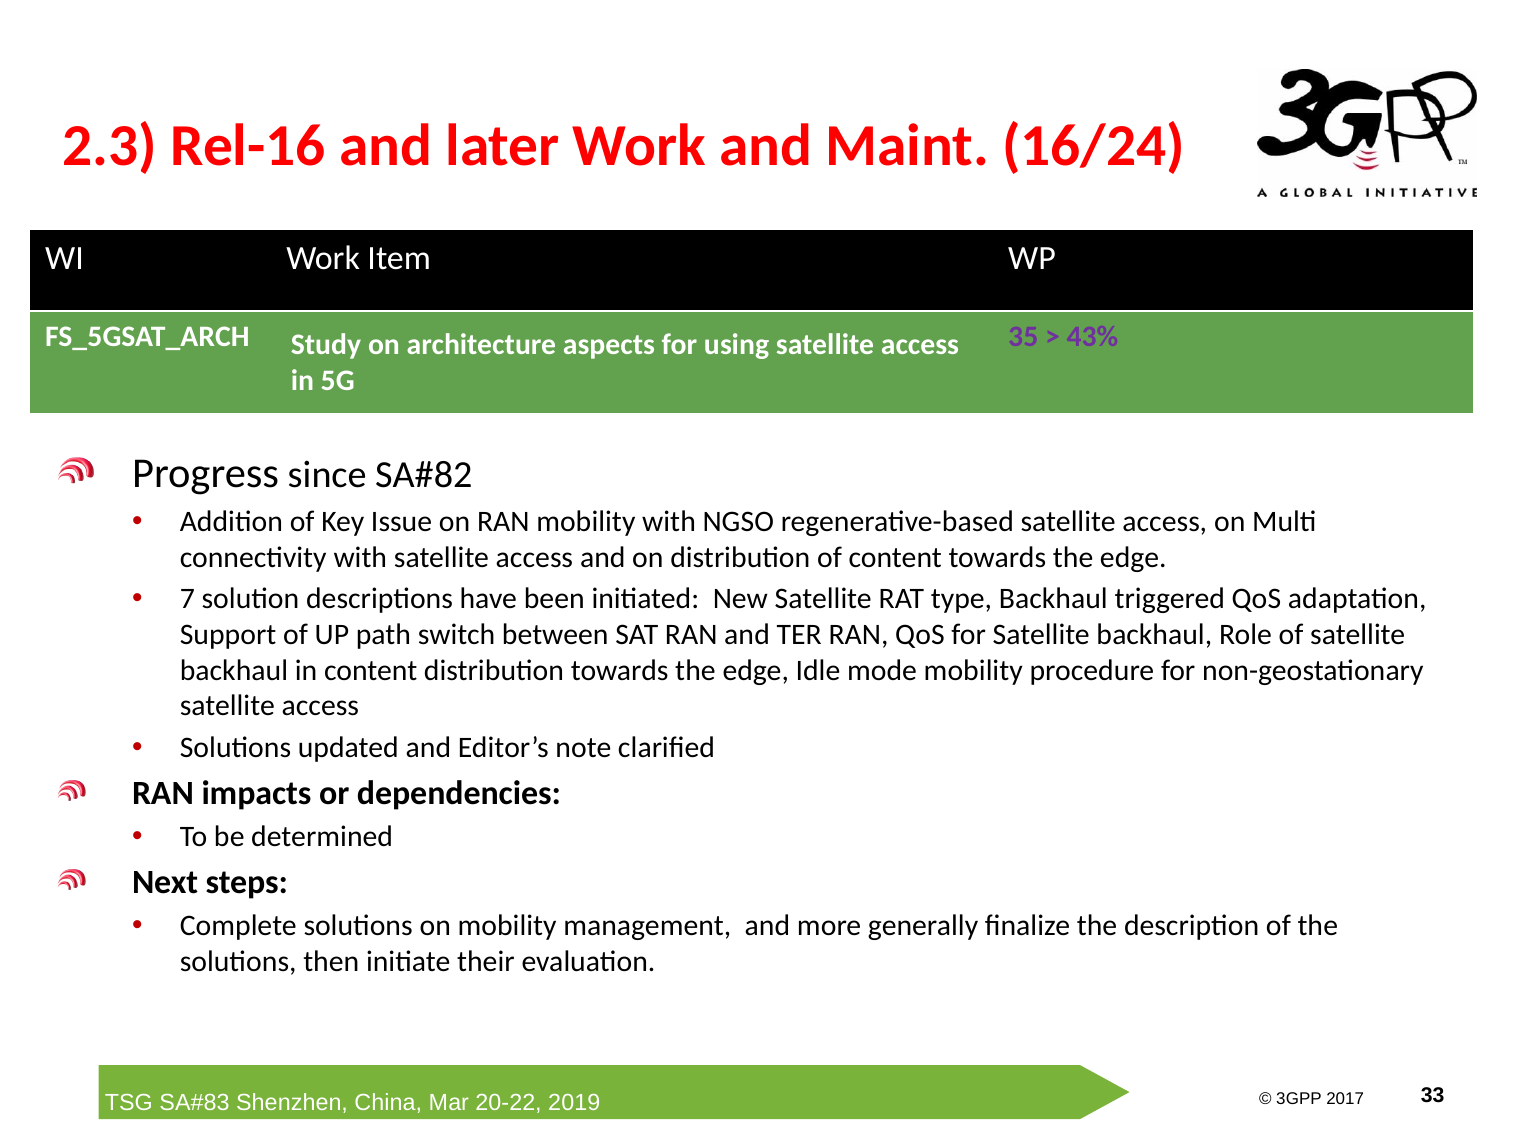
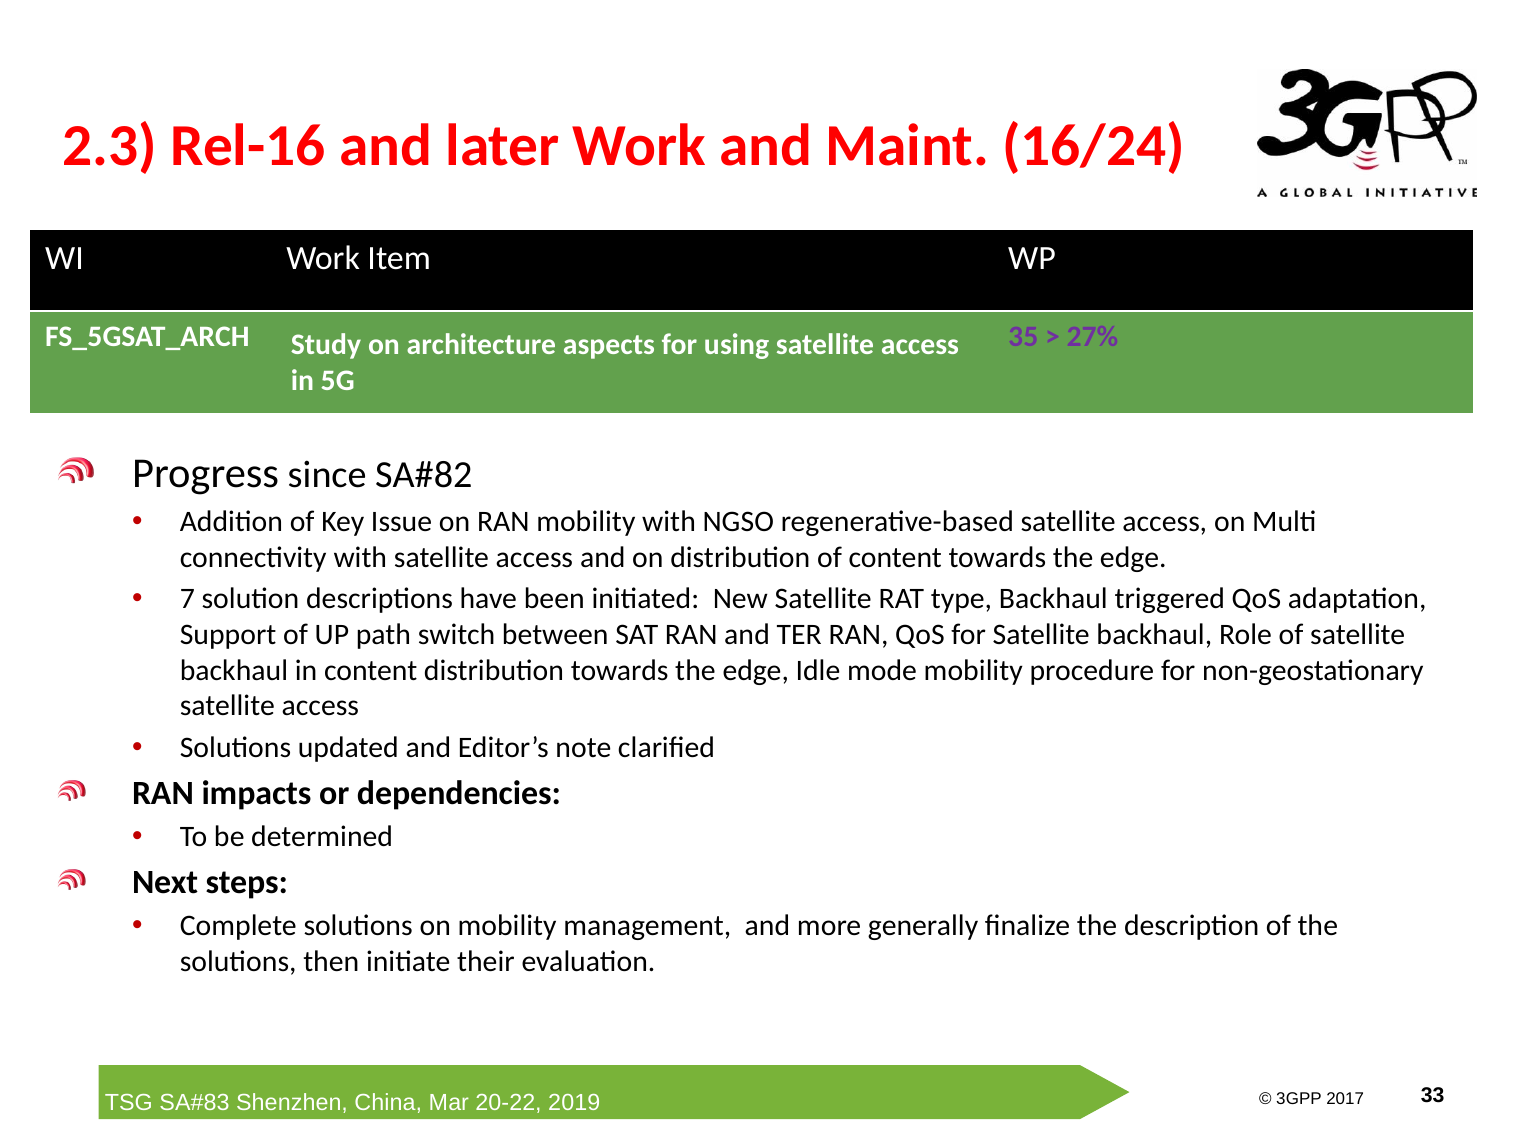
43%: 43% -> 27% (1092, 337)
